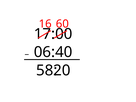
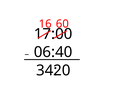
58: 58 -> 34 (47, 70)
